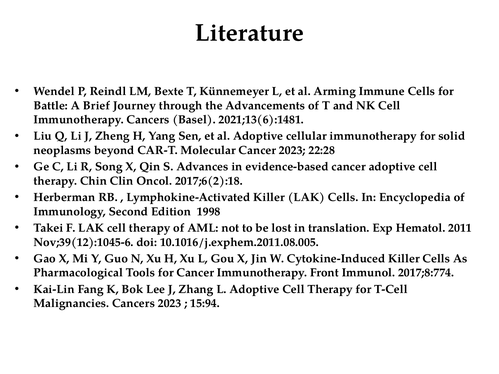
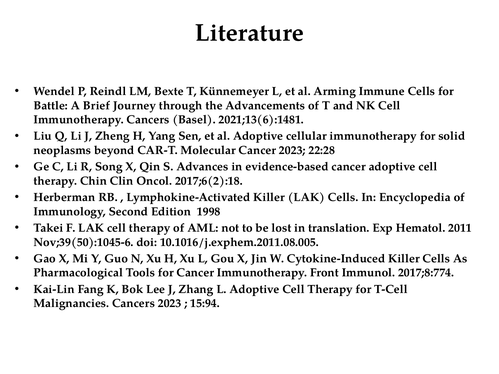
Nov;39(12):1045-6: Nov;39(12):1045-6 -> Nov;39(50):1045-6 (84, 242)
